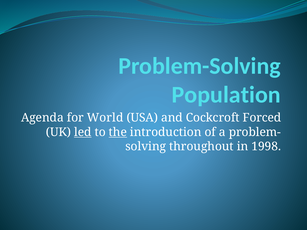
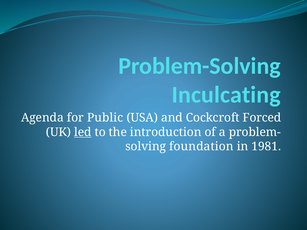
Population: Population -> Inculcating (226, 95)
World: World -> Public (105, 118)
the underline: present -> none (118, 132)
throughout: throughout -> foundation (201, 147)
1998: 1998 -> 1981 (266, 147)
